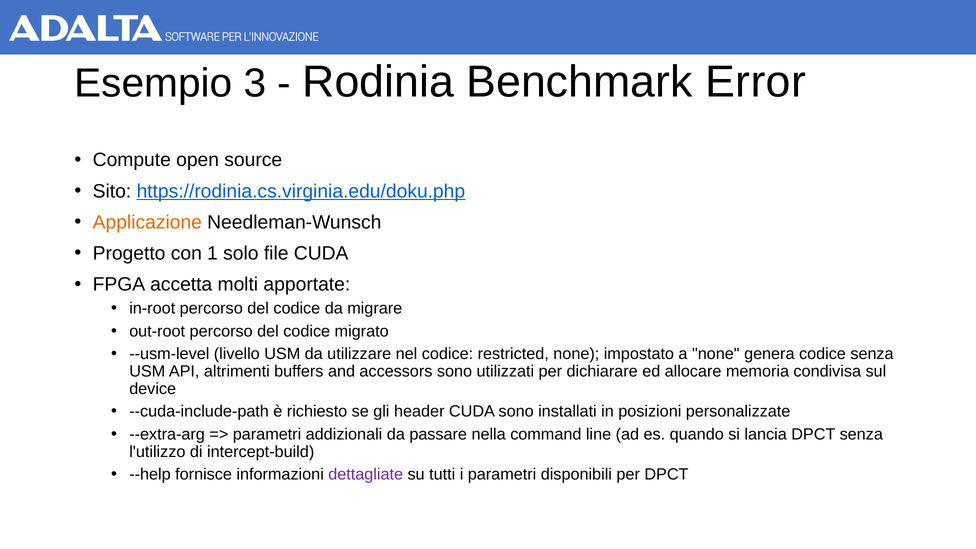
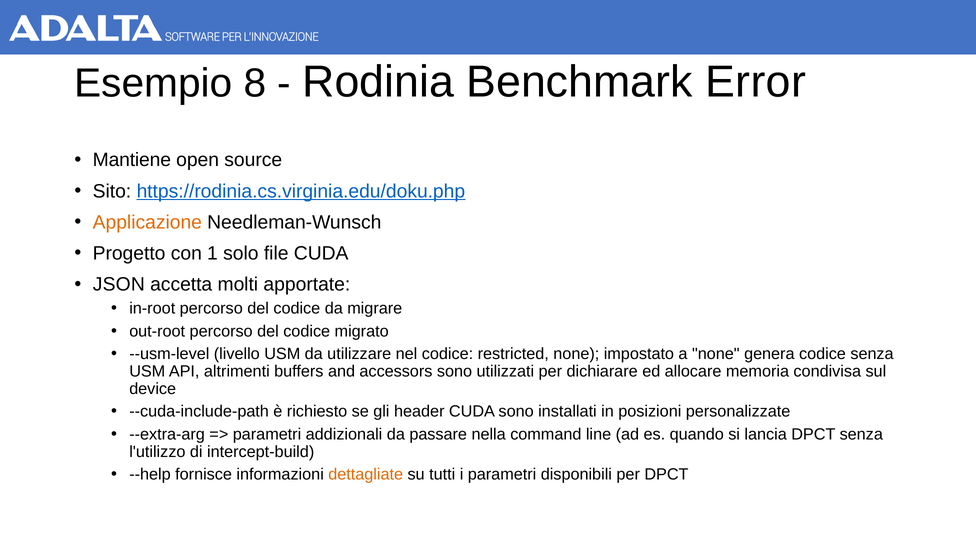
3: 3 -> 8 (255, 83)
Compute: Compute -> Mantiene (132, 160)
FPGA: FPGA -> JSON (119, 284)
dettagliate colour: purple -> orange (366, 474)
